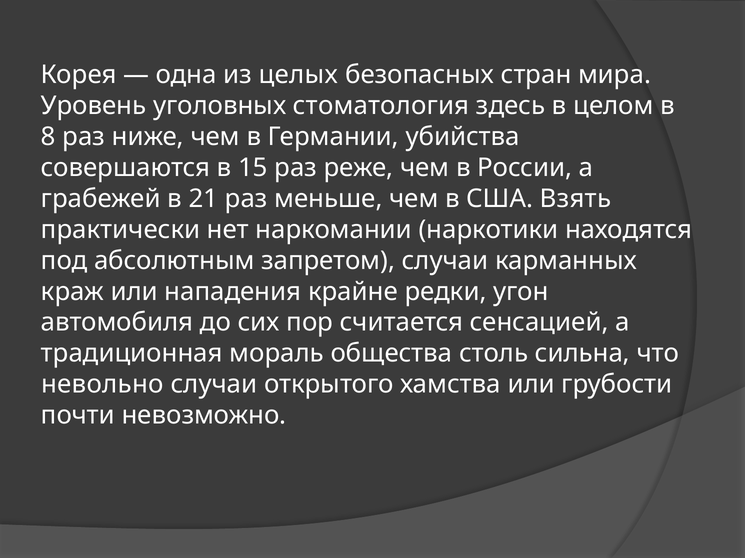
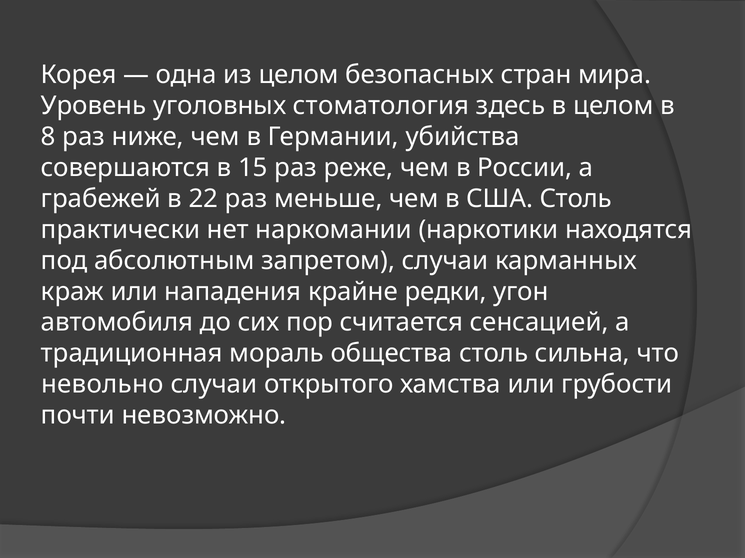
из целых: целых -> целом (299, 75)
21: 21 -> 22 (203, 199)
США Взять: Взять -> Столь (576, 199)
